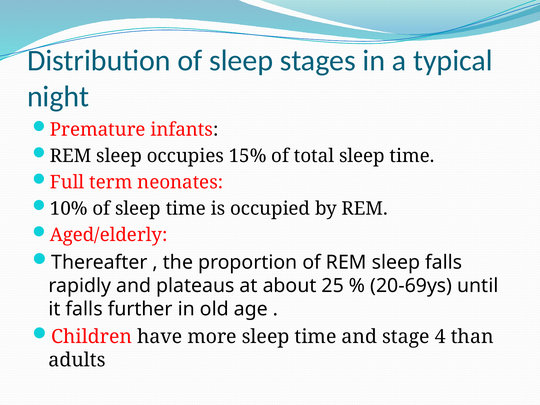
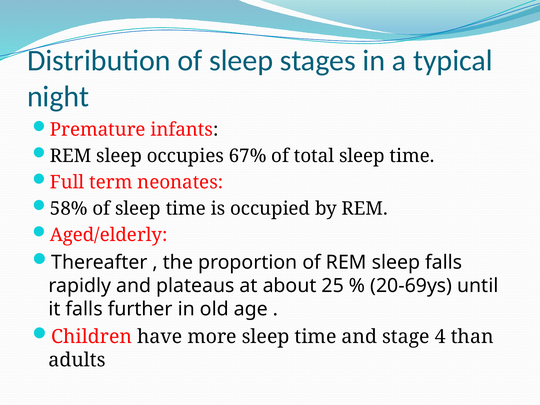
15%: 15% -> 67% (248, 156)
10%: 10% -> 58% (69, 209)
